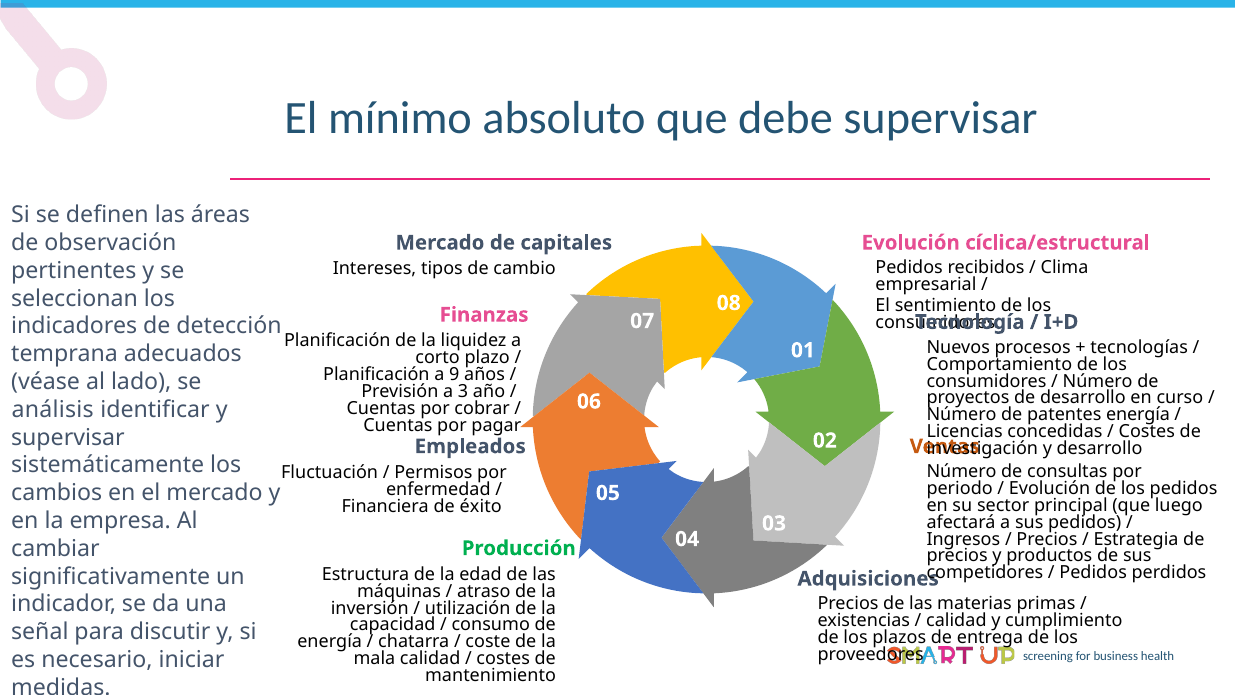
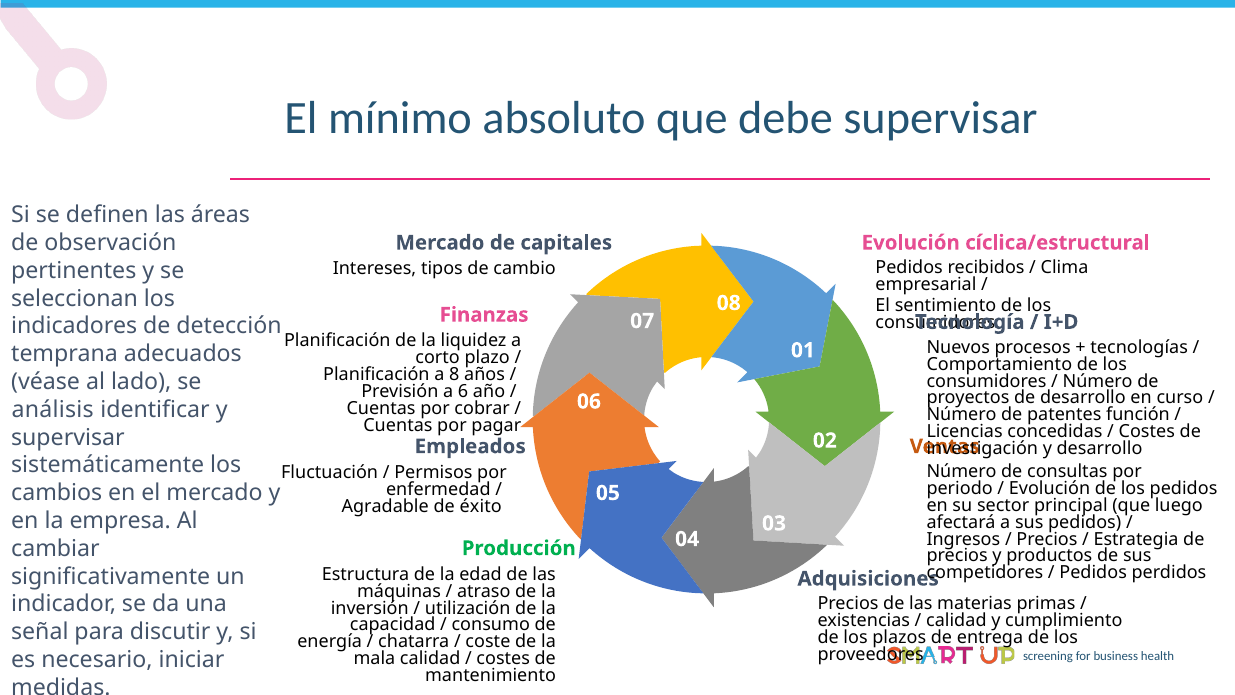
9: 9 -> 8 (454, 374)
3: 3 -> 6 (463, 391)
patentes energía: energía -> función (1138, 415)
Financiera: Financiera -> Agradable (385, 506)
